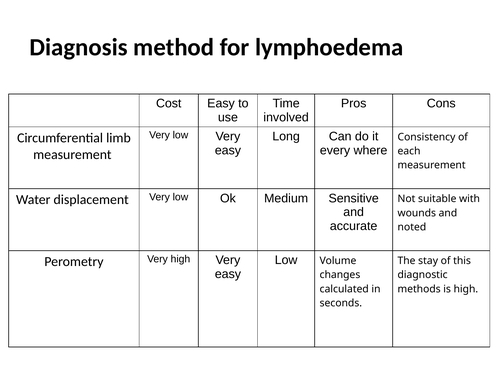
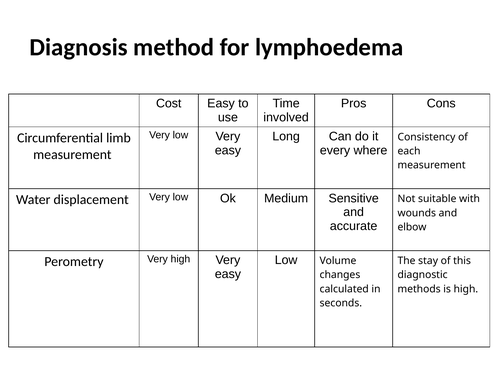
noted: noted -> elbow (412, 227)
